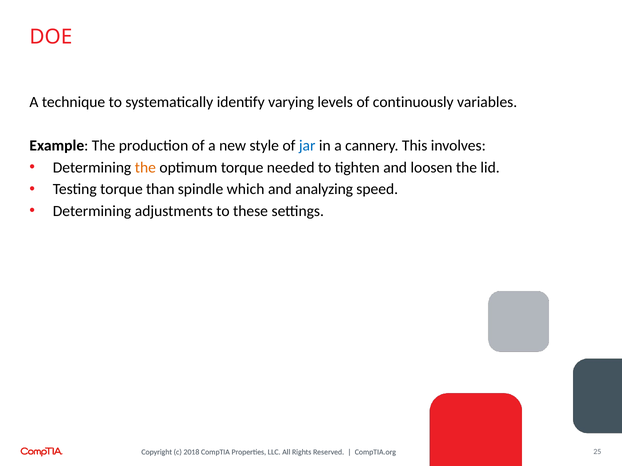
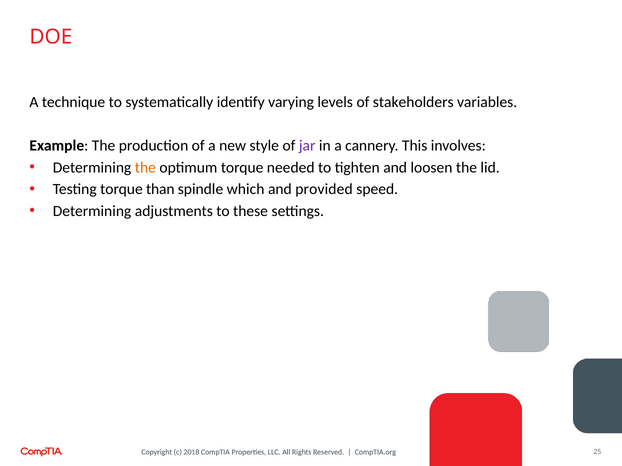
continuously: continuously -> stakeholders (413, 102)
jar colour: blue -> purple (307, 146)
analyzing: analyzing -> provided (324, 190)
